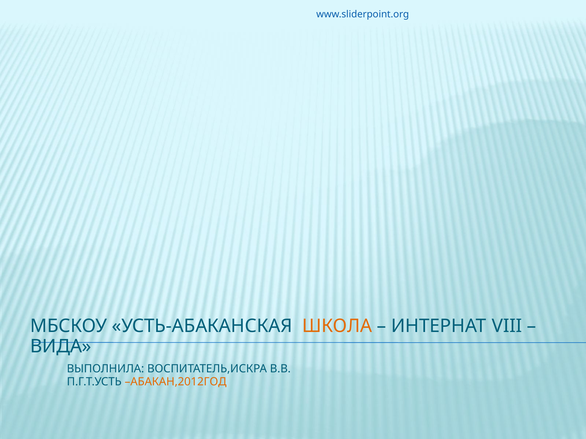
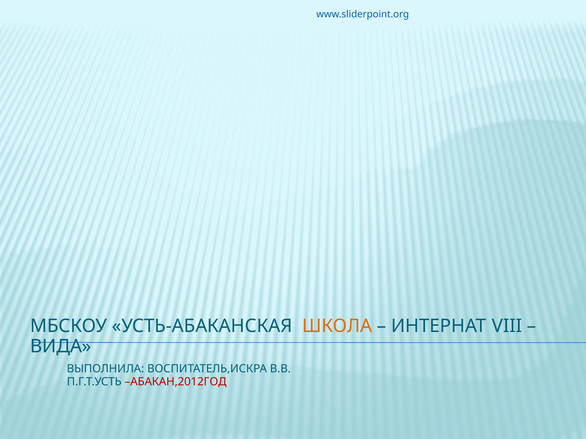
АБАКАН,2012ГОД colour: orange -> red (176, 382)
